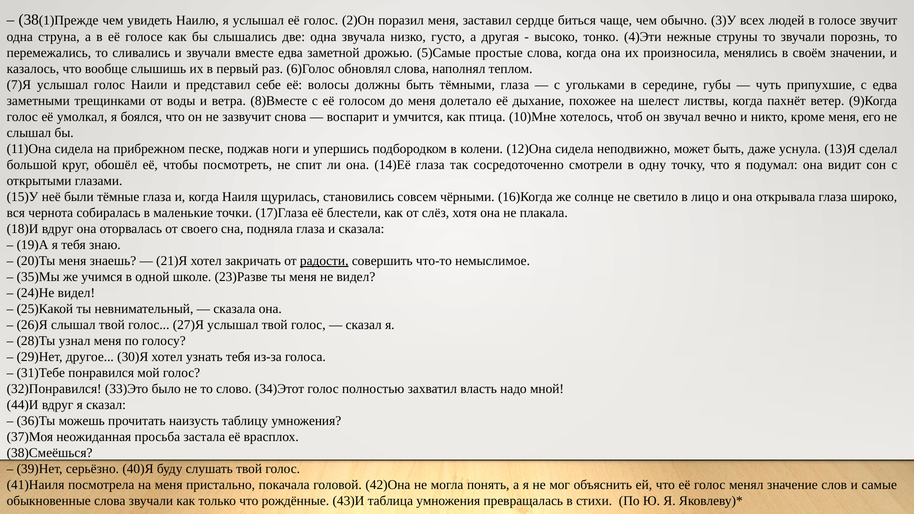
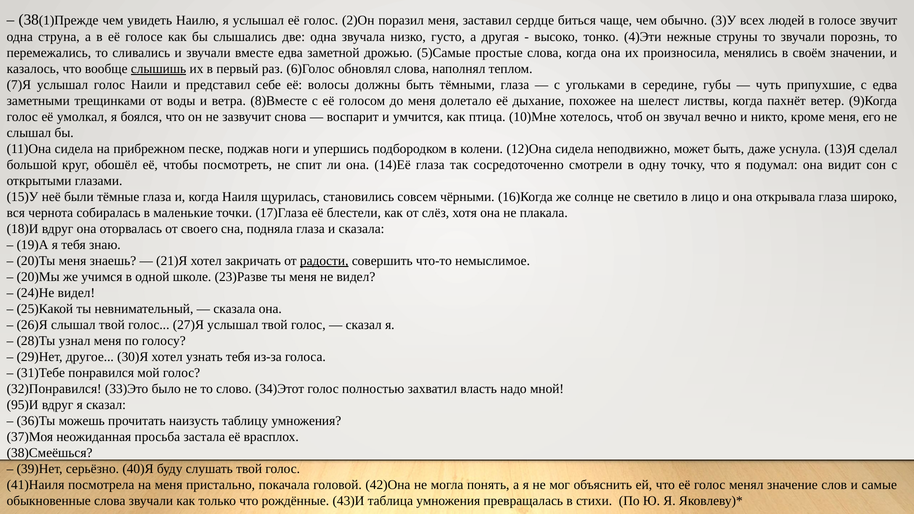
слышишь underline: none -> present (159, 69)
35)Мы: 35)Мы -> 20)Мы (38, 277)
44)И: 44)И -> 95)И (23, 405)
